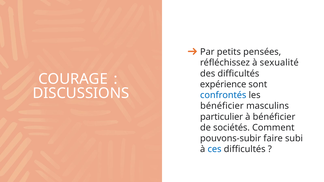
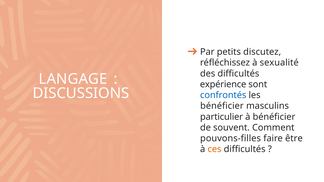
pensées: pensées -> discutez (262, 52)
COURAGE: COURAGE -> LANGAGE (73, 79)
sociétés: sociétés -> souvent (231, 128)
pouvons-subir: pouvons-subir -> pouvons-filles (231, 139)
subi: subi -> être (294, 139)
ces colour: blue -> orange (215, 149)
